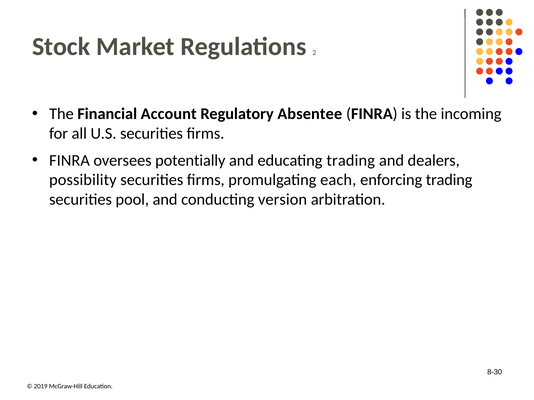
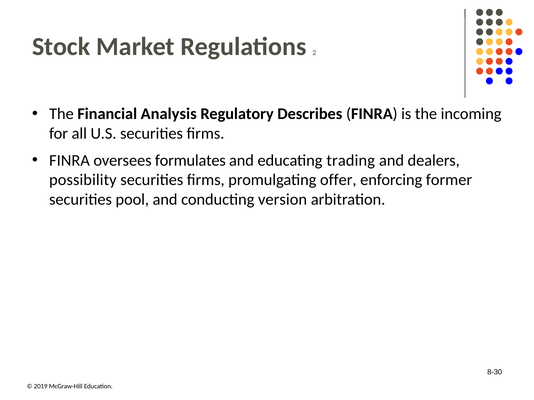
Account: Account -> Analysis (169, 114)
Absentee: Absentee -> Describes (310, 114)
potentially: potentially -> formulates (190, 161)
each: each -> offer (338, 180)
enforcing trading: trading -> former (449, 180)
